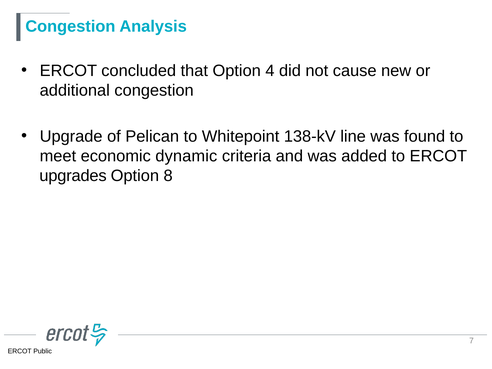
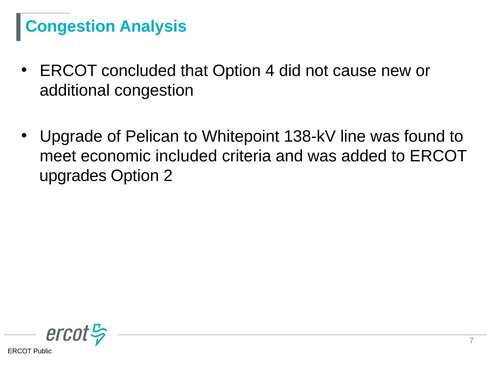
dynamic: dynamic -> included (186, 156)
8: 8 -> 2 (168, 176)
